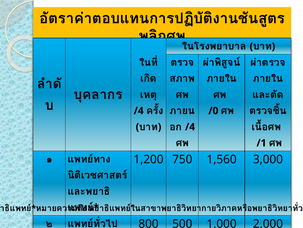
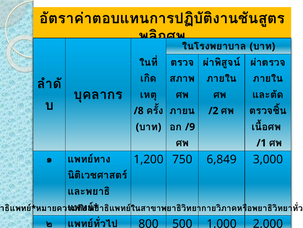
/4: /4 -> /8 (139, 110)
/0: /0 -> /2 (213, 110)
/4: /4 -> /9 (190, 127)
1,560: 1,560 -> 6,849 (222, 159)
